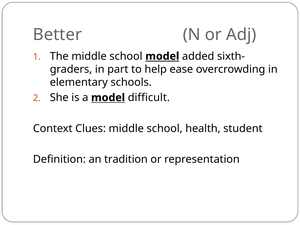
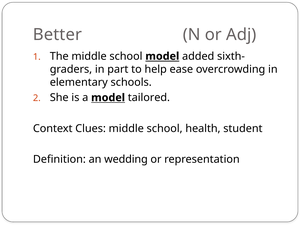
difficult: difficult -> tailored (149, 98)
tradition: tradition -> wedding (126, 159)
